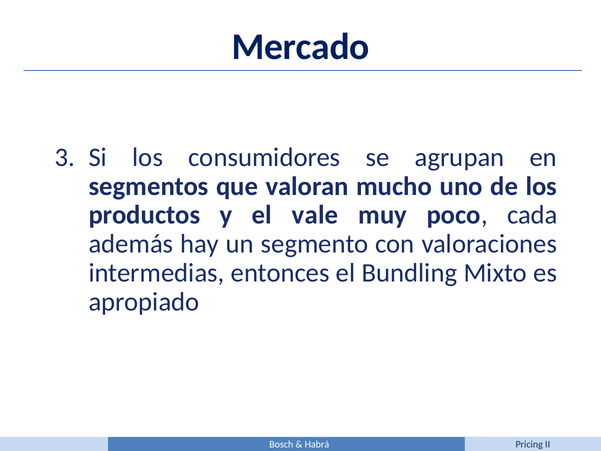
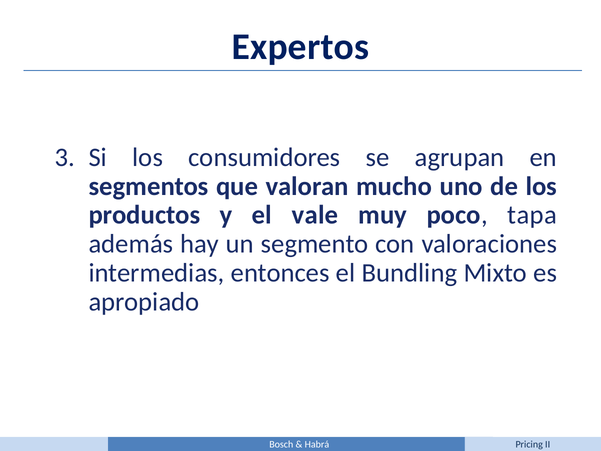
Mercado: Mercado -> Expertos (300, 47)
cada: cada -> tapa (532, 215)
